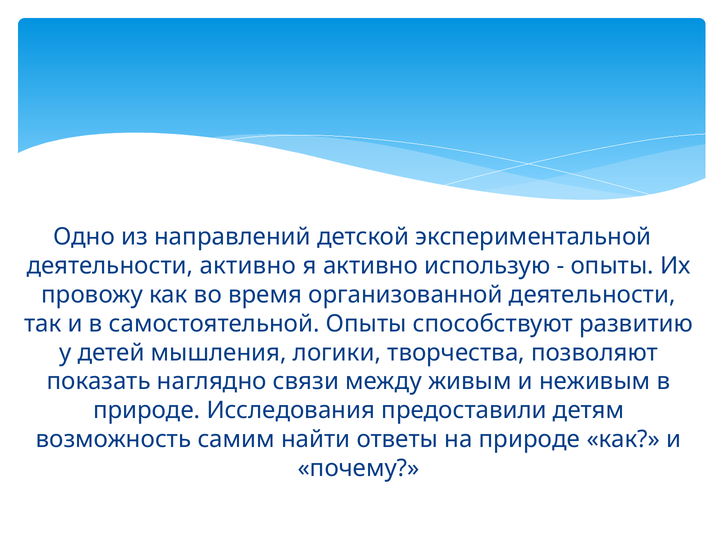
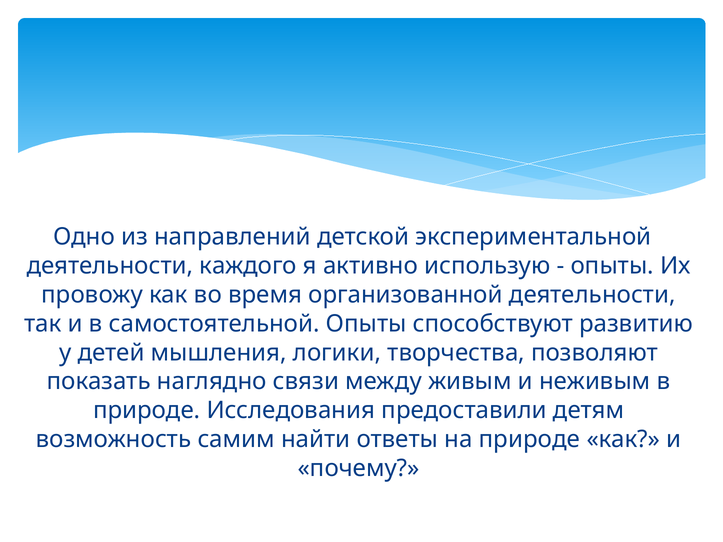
деятельности активно: активно -> каждого (248, 266)
